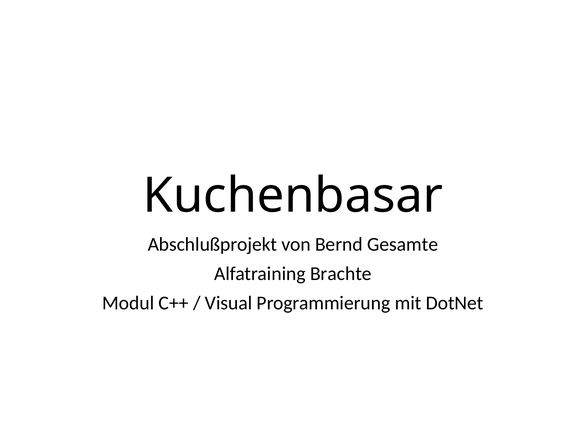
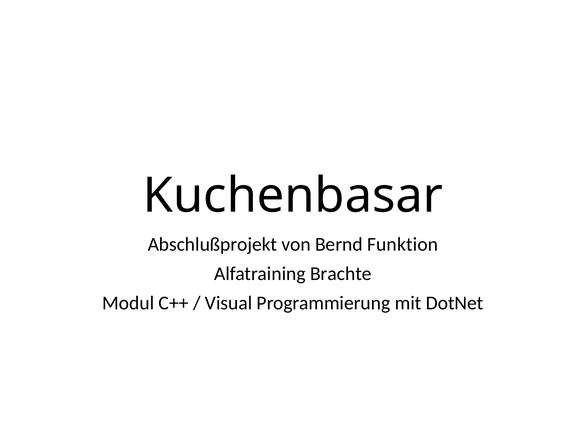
Gesamte: Gesamte -> Funktion (403, 244)
